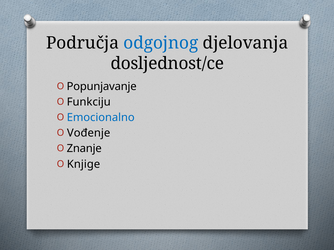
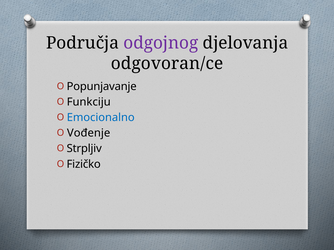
odgojnog colour: blue -> purple (161, 43)
dosljednost/ce: dosljednost/ce -> odgovoran/ce (167, 64)
Znanje: Znanje -> Strpljiv (84, 149)
Knjige: Knjige -> Fizičko (84, 164)
